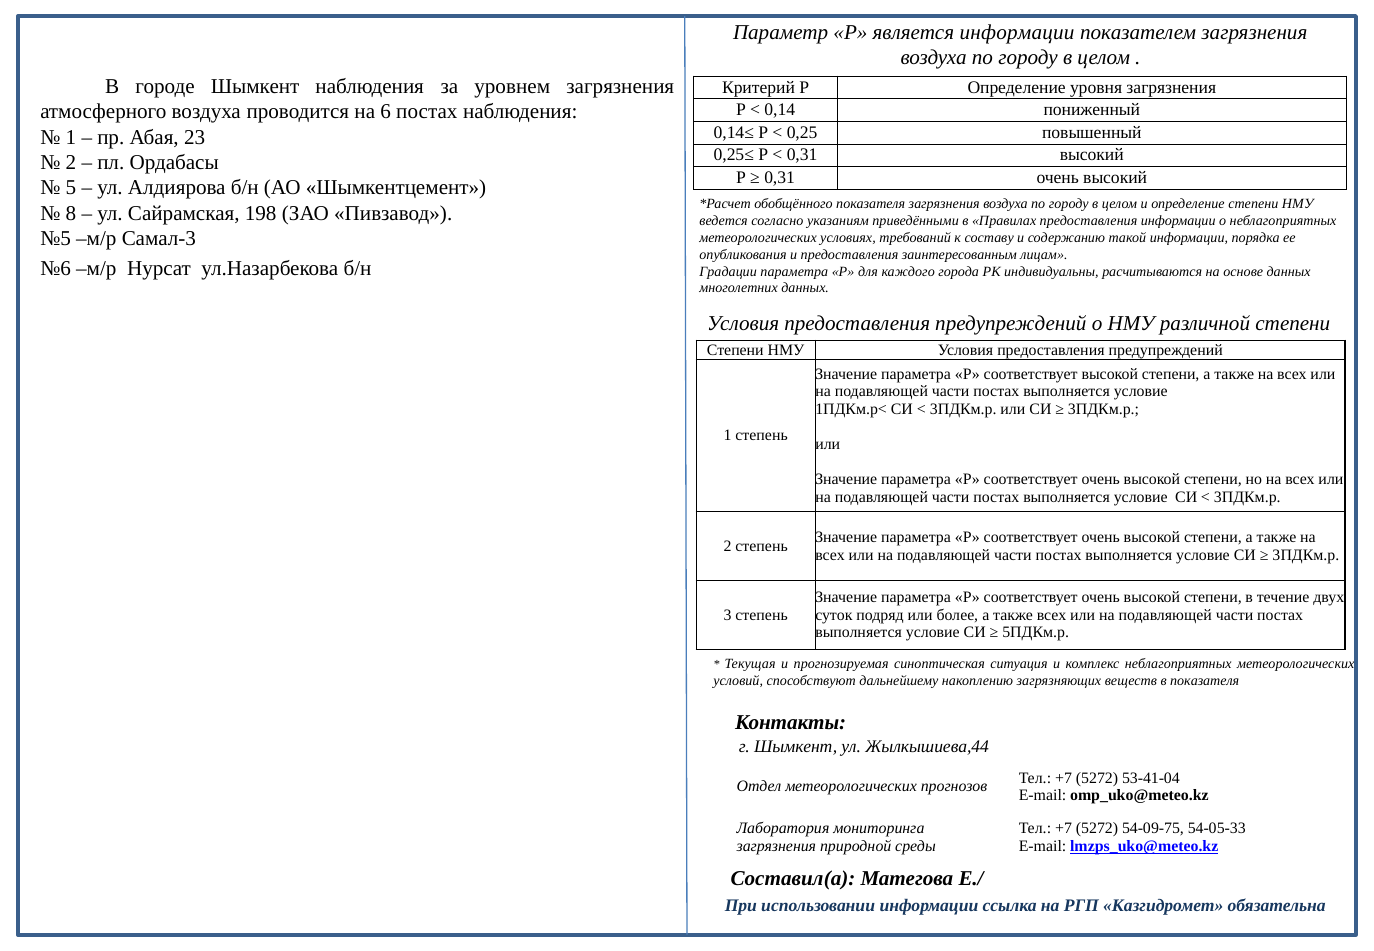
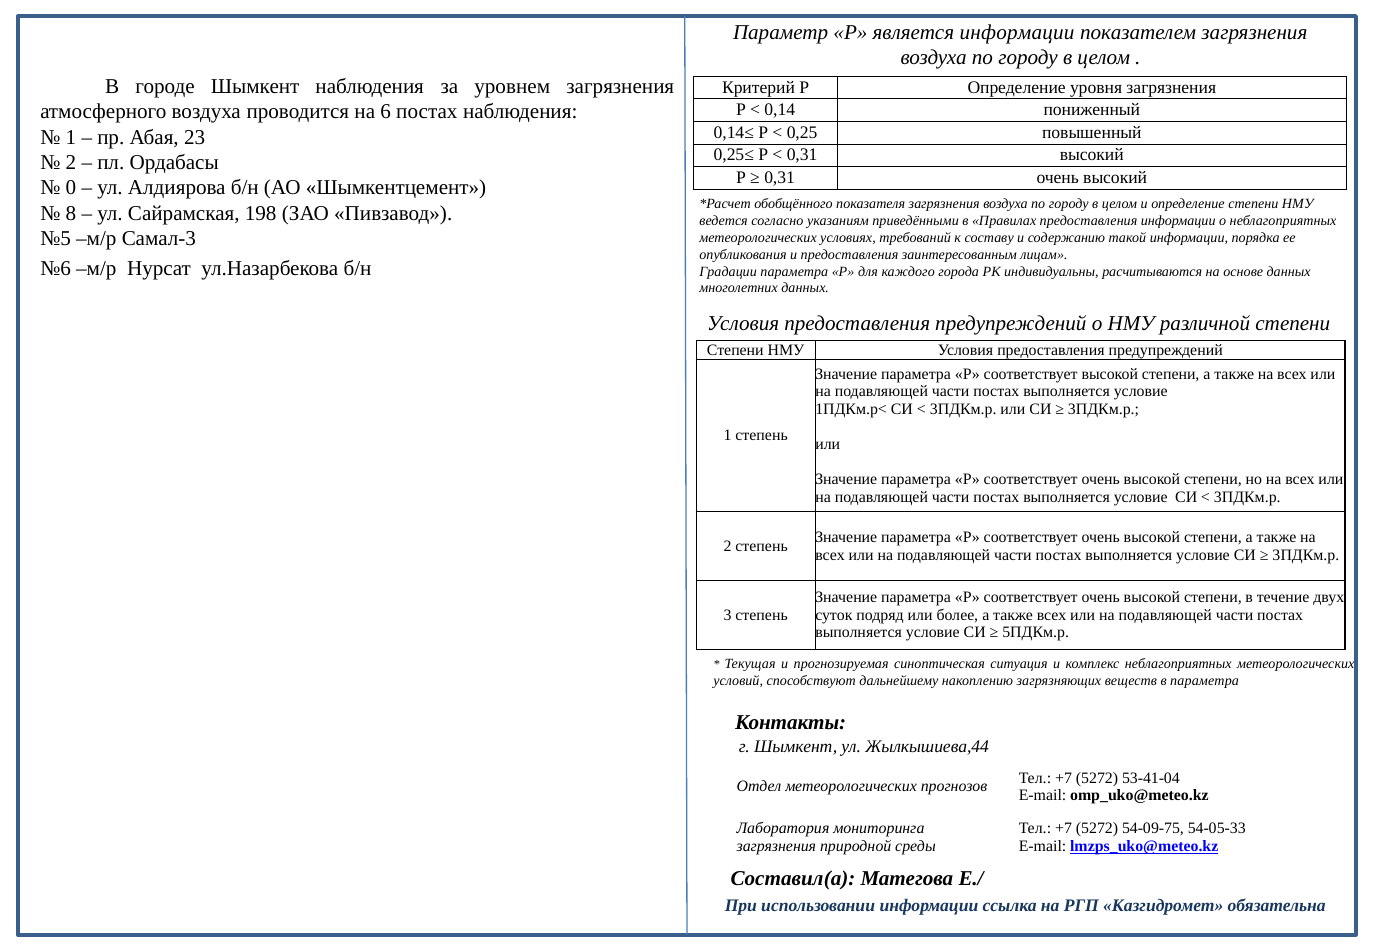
5: 5 -> 0 (71, 188)
в показателя: показателя -> параметра (1205, 681)
